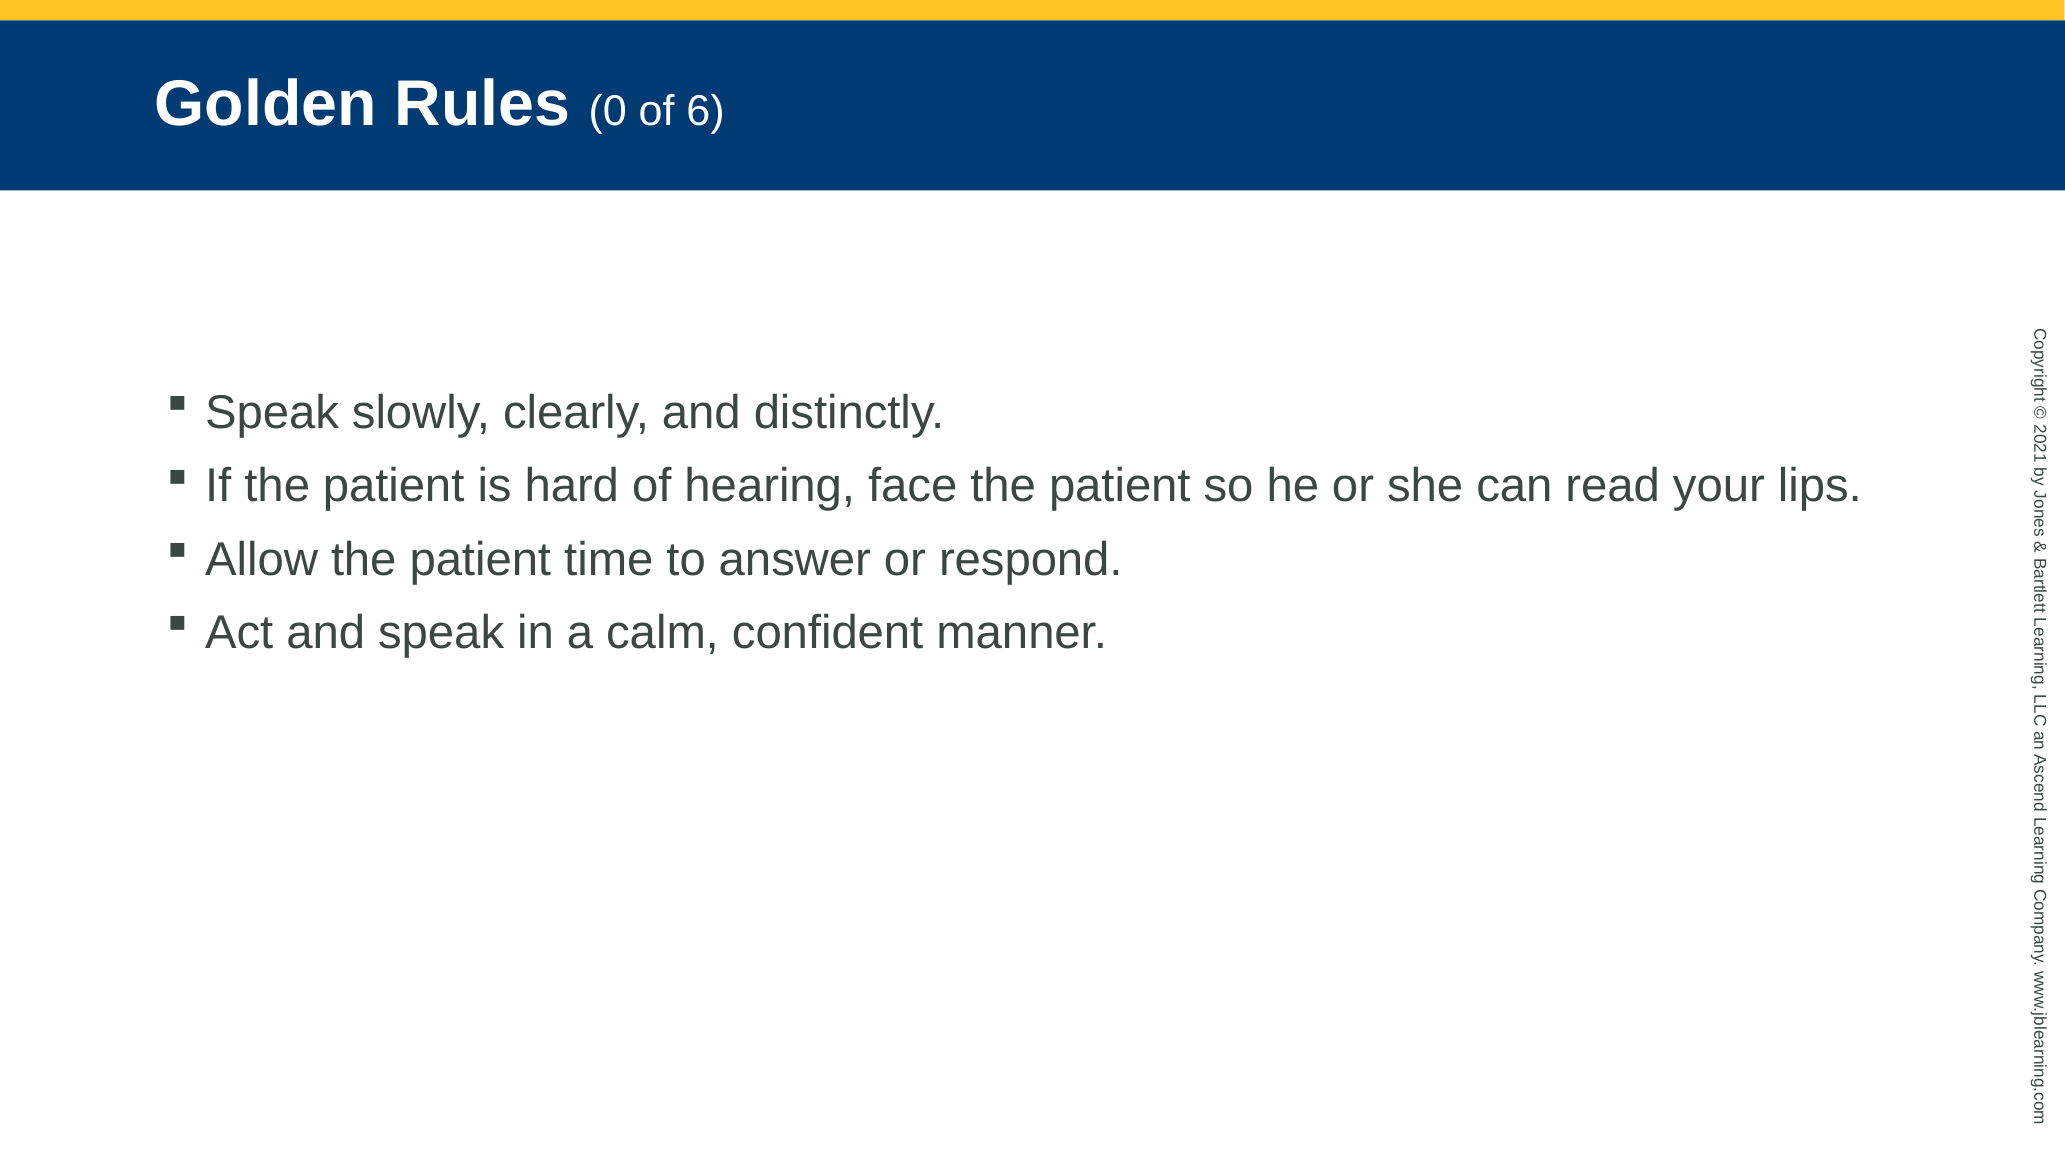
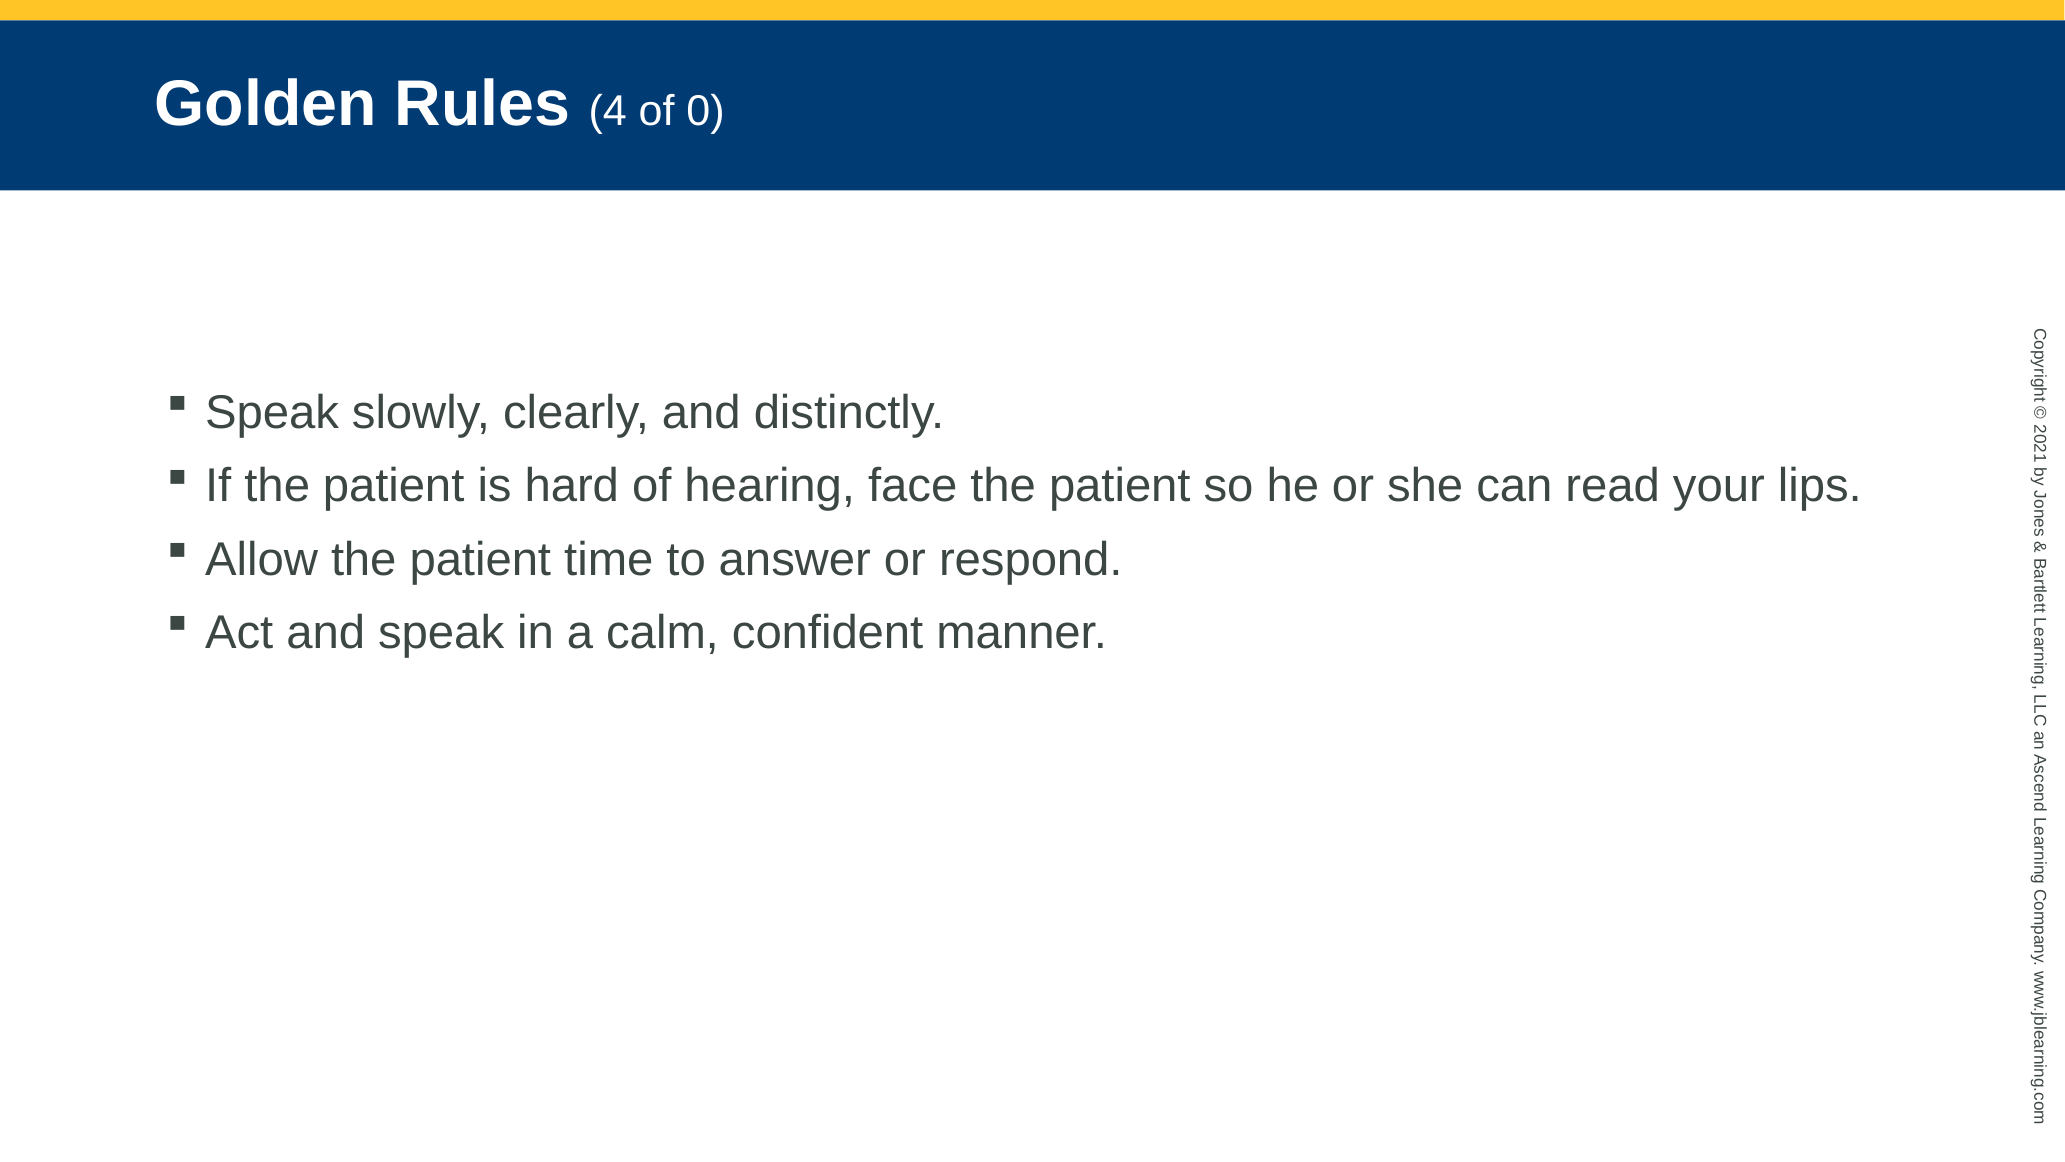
Rules 0: 0 -> 4 (608, 111)
of 6: 6 -> 0 (706, 111)
